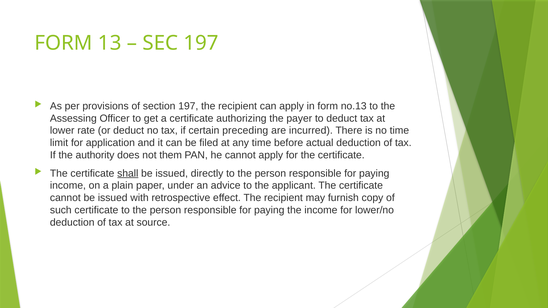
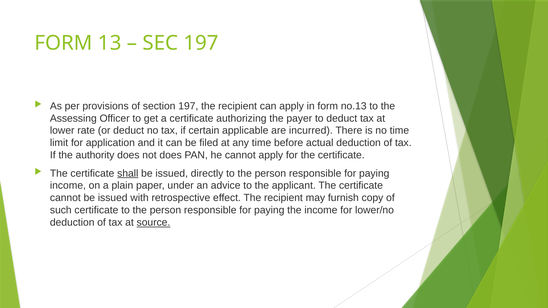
preceding: preceding -> applicable (245, 131)
not them: them -> does (171, 155)
source underline: none -> present (153, 223)
